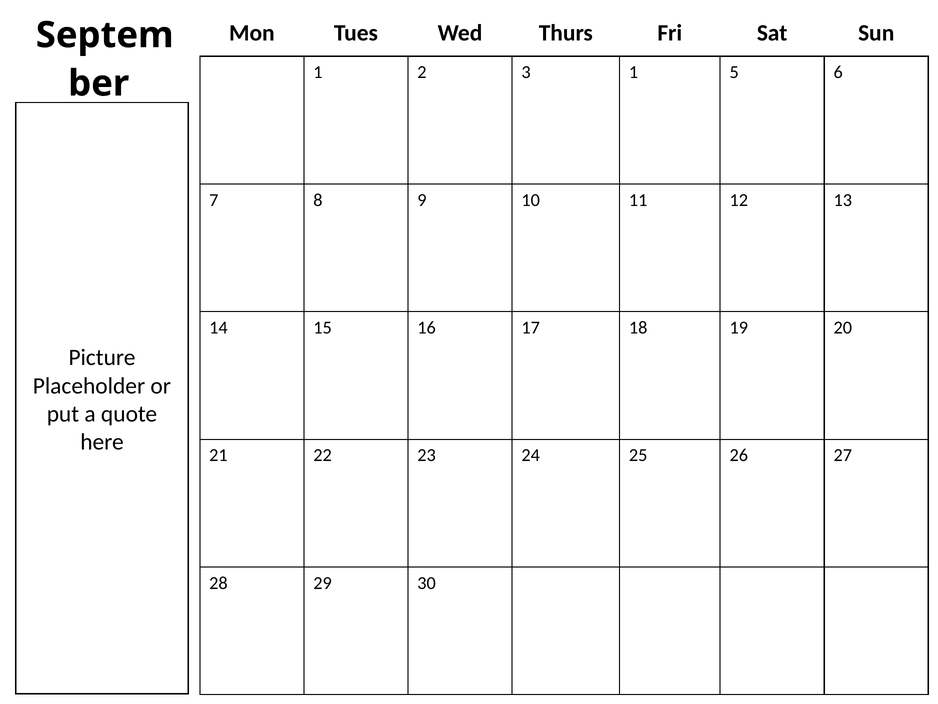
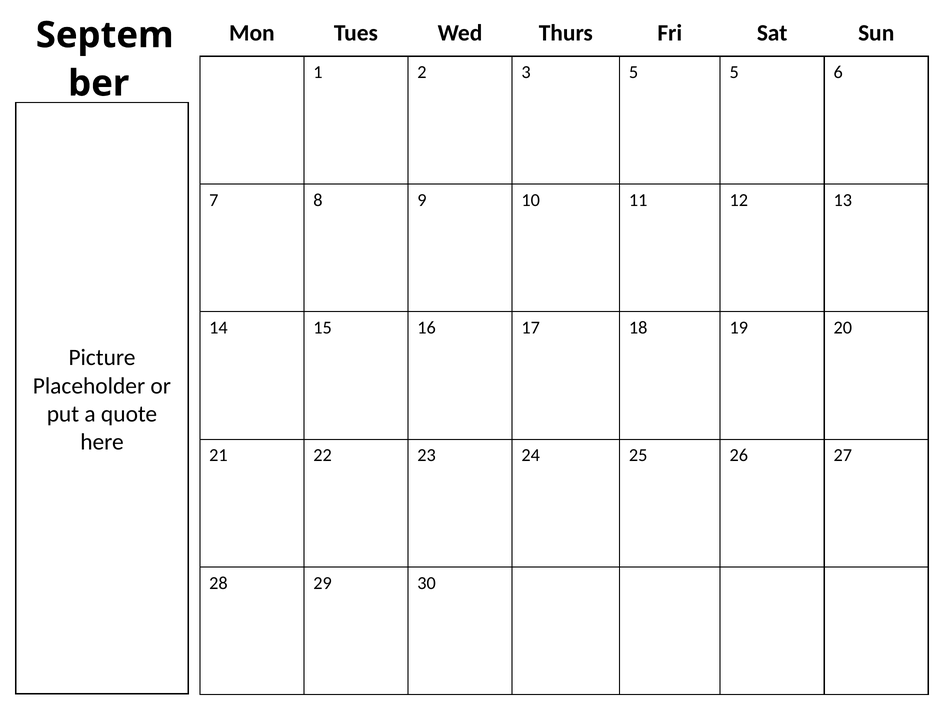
3 1: 1 -> 5 (634, 72)
